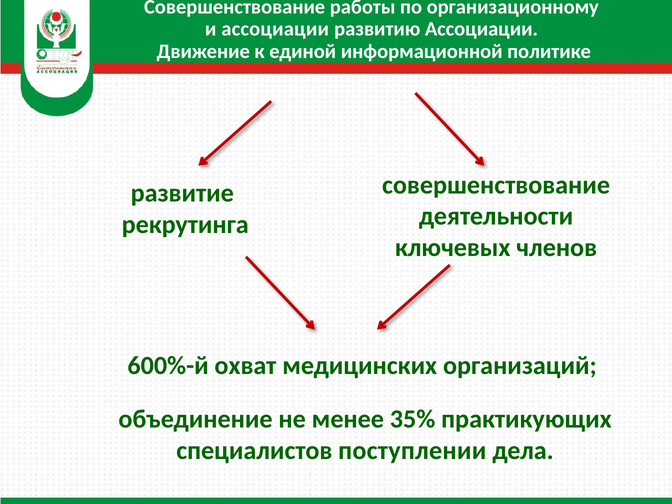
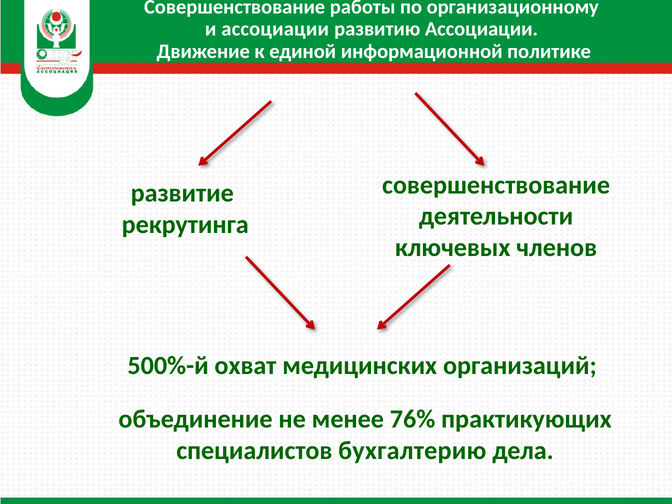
600%-й: 600%-й -> 500%-й (168, 365)
35%: 35% -> 76% (413, 419)
поступлении: поступлении -> бухгалтерию (412, 451)
